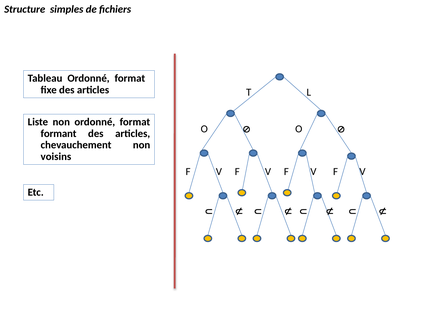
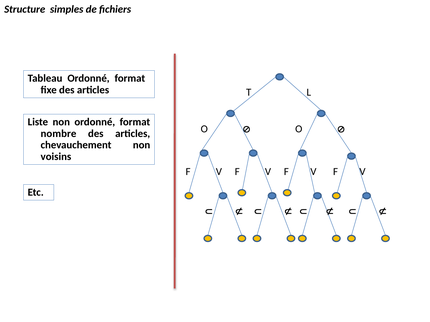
formant: formant -> nombre (58, 134)
